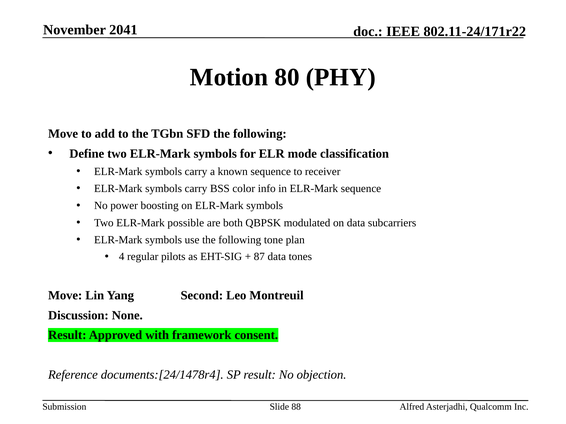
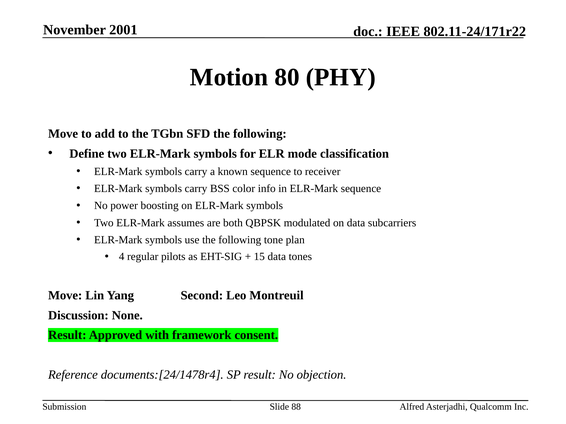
2041: 2041 -> 2001 (123, 30)
possible: possible -> assumes (186, 223)
87: 87 -> 15 (259, 257)
